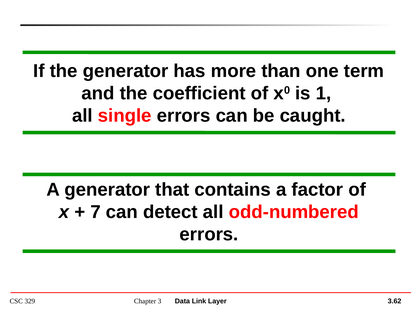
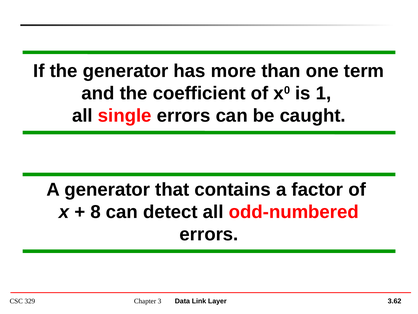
7: 7 -> 8 (96, 212)
